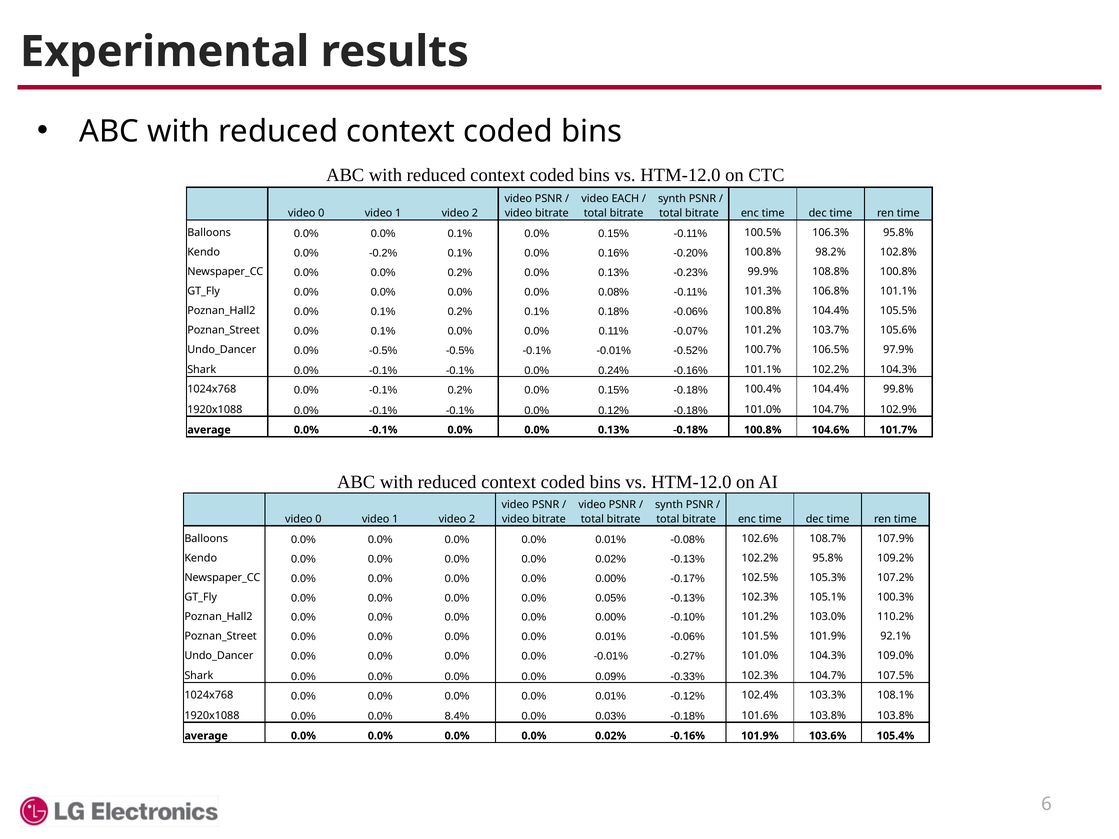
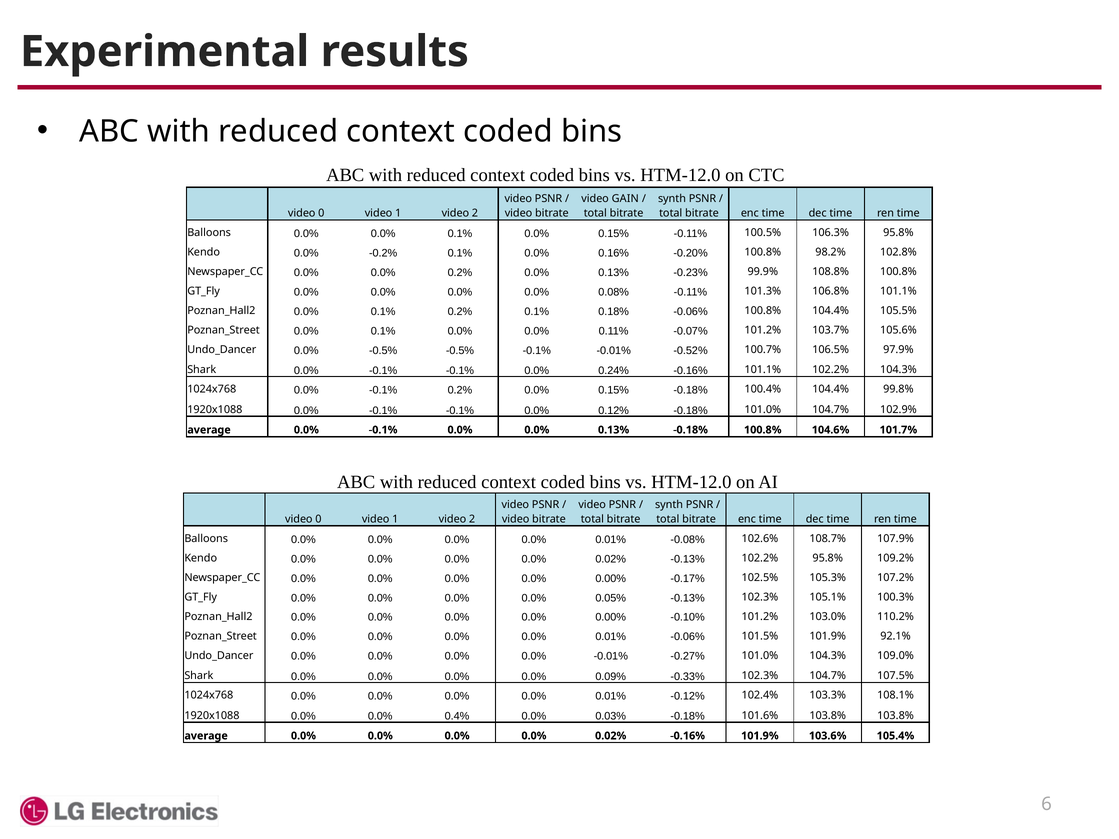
EACH: EACH -> GAIN (625, 199)
8.4%: 8.4% -> 0.4% (457, 717)
